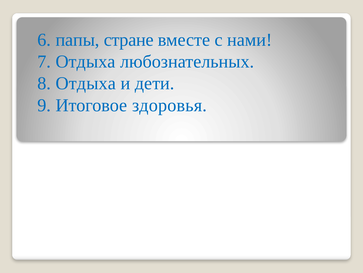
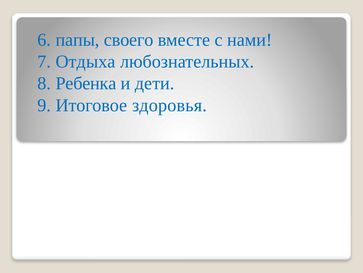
стране: стране -> своего (129, 40)
8 Отдыха: Отдыха -> Ребенка (86, 83)
